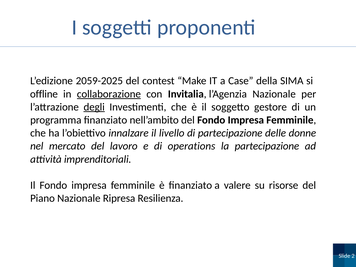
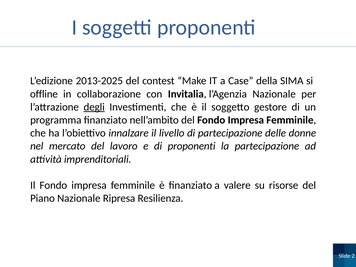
2059-2025: 2059-2025 -> 2013-2025 (99, 81)
collaborazione underline: present -> none (109, 94)
di operations: operations -> proponenti (192, 146)
